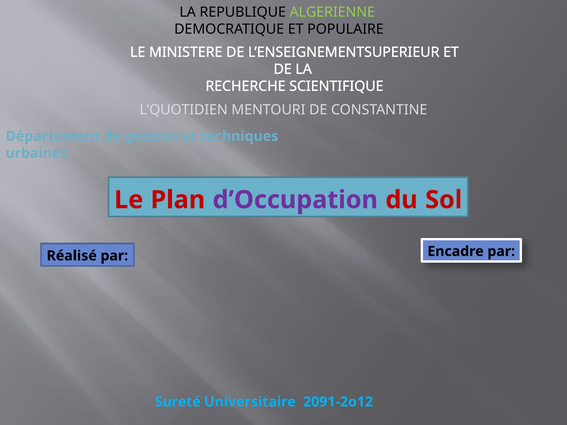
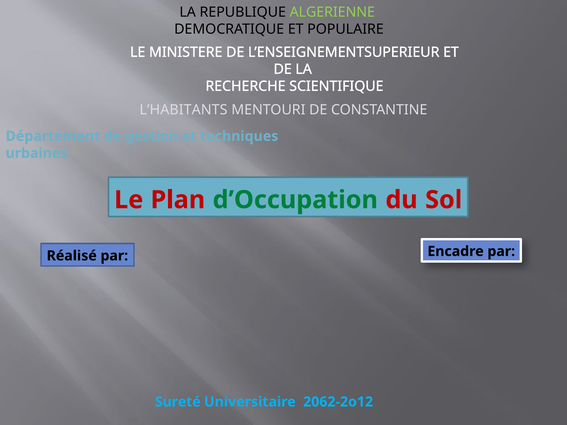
L’QUOTIDIEN: L’QUOTIDIEN -> L’HABITANTS (184, 110)
d’Occupation colour: purple -> green (295, 200)
2091-2o12: 2091-2o12 -> 2062-2o12 (338, 402)
